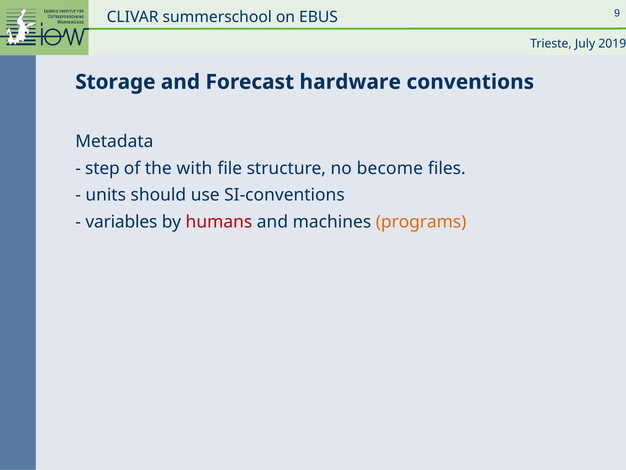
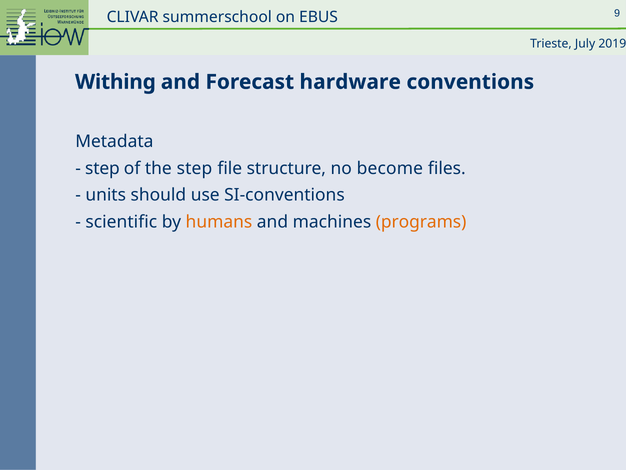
Storage: Storage -> Withing (115, 82)
the with: with -> step (194, 168)
variables: variables -> scientific (121, 222)
humans colour: red -> orange (219, 222)
